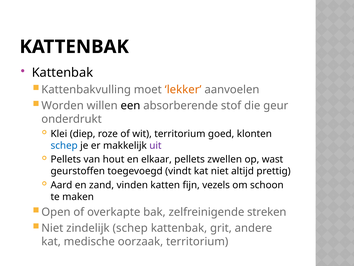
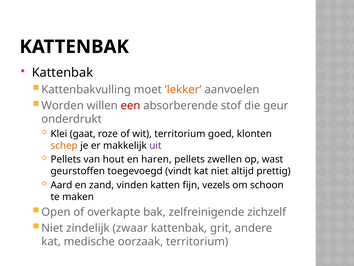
een colour: black -> red (130, 105)
diep: diep -> gaat (83, 134)
schep colour: blue -> orange (64, 145)
elkaar: elkaar -> haren (156, 159)
streken: streken -> zichzelf (267, 212)
zindelijk schep: schep -> zwaar (130, 228)
